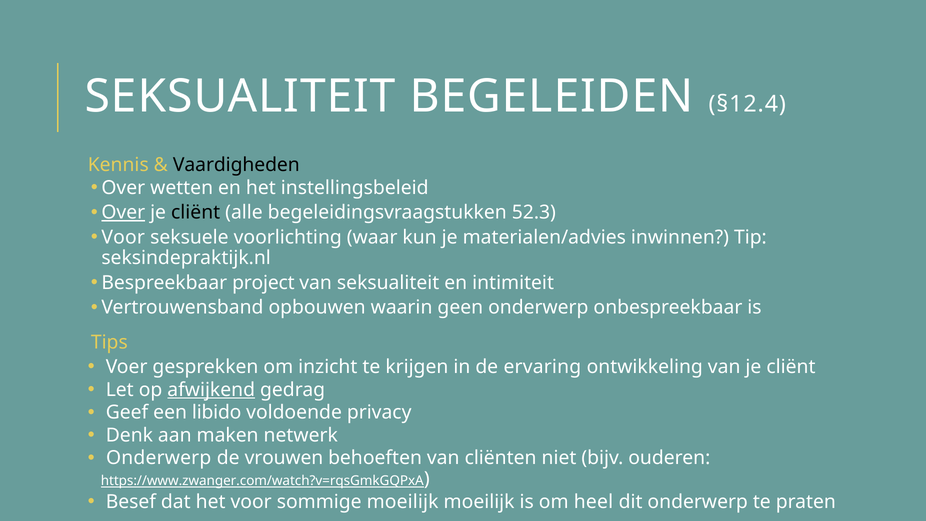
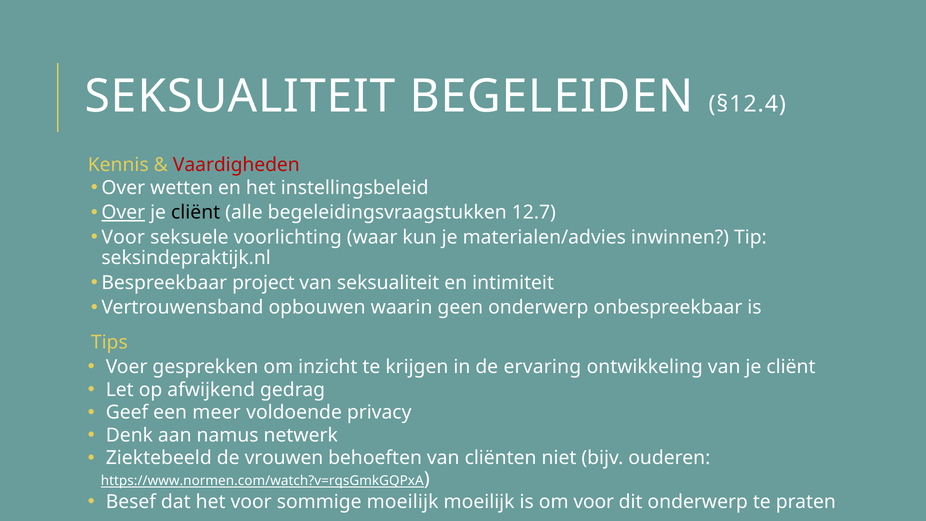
Vaardigheden colour: black -> red (236, 165)
52.3: 52.3 -> 12.7 (534, 212)
afwijkend underline: present -> none (211, 390)
libido: libido -> meer (216, 412)
maken: maken -> namus (228, 435)
Onderwerp: Onderwerp -> Ziektebeeld (159, 458)
https://www.zwanger.com/watch?v=rqsGmkGQPxA: https://www.zwanger.com/watch?v=rqsGmkGQPxA -> https://www.normen.com/watch?v=rqsGmkGQPxA (262, 481)
om heel: heel -> voor (594, 502)
